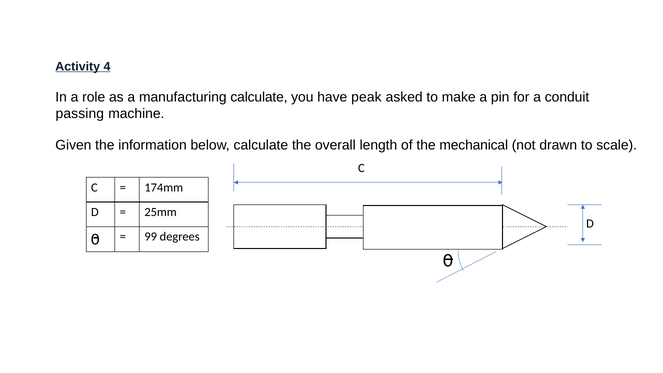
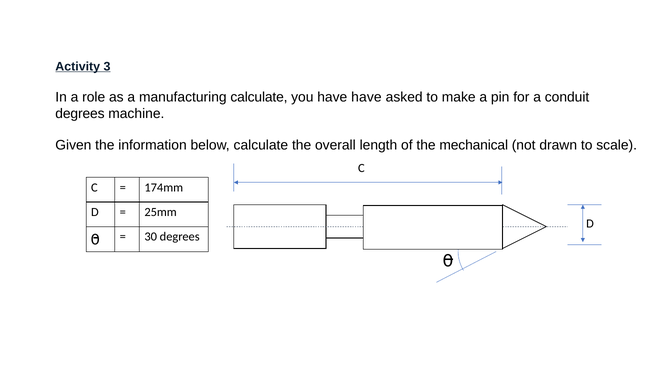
4: 4 -> 3 (107, 66)
have peak: peak -> have (366, 97)
passing: passing -> degrees (80, 114)
99: 99 -> 30 (151, 237)
